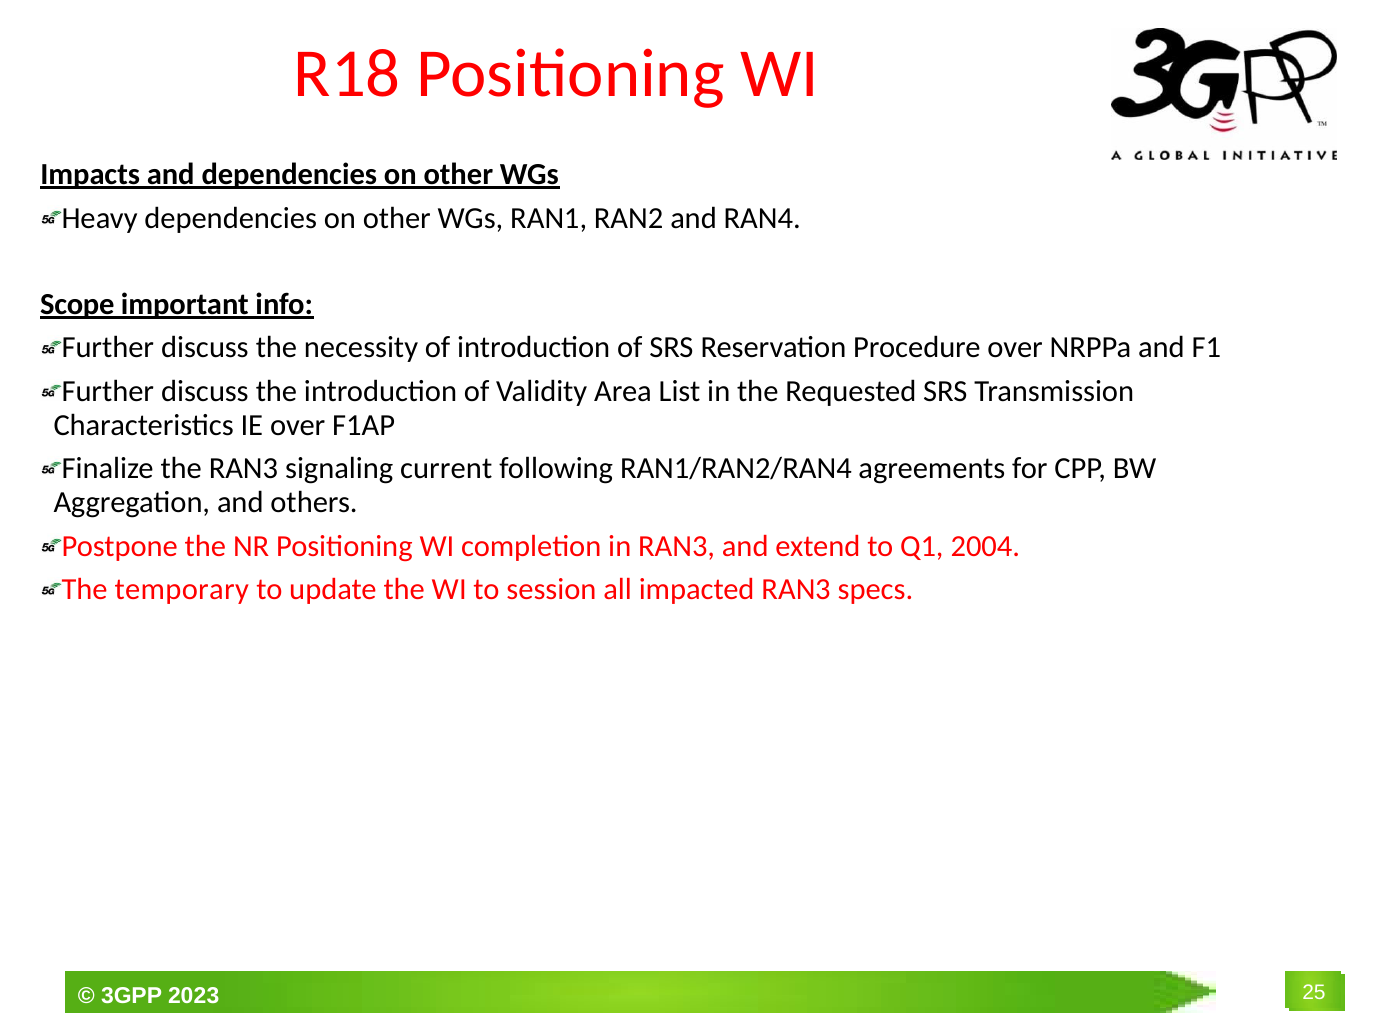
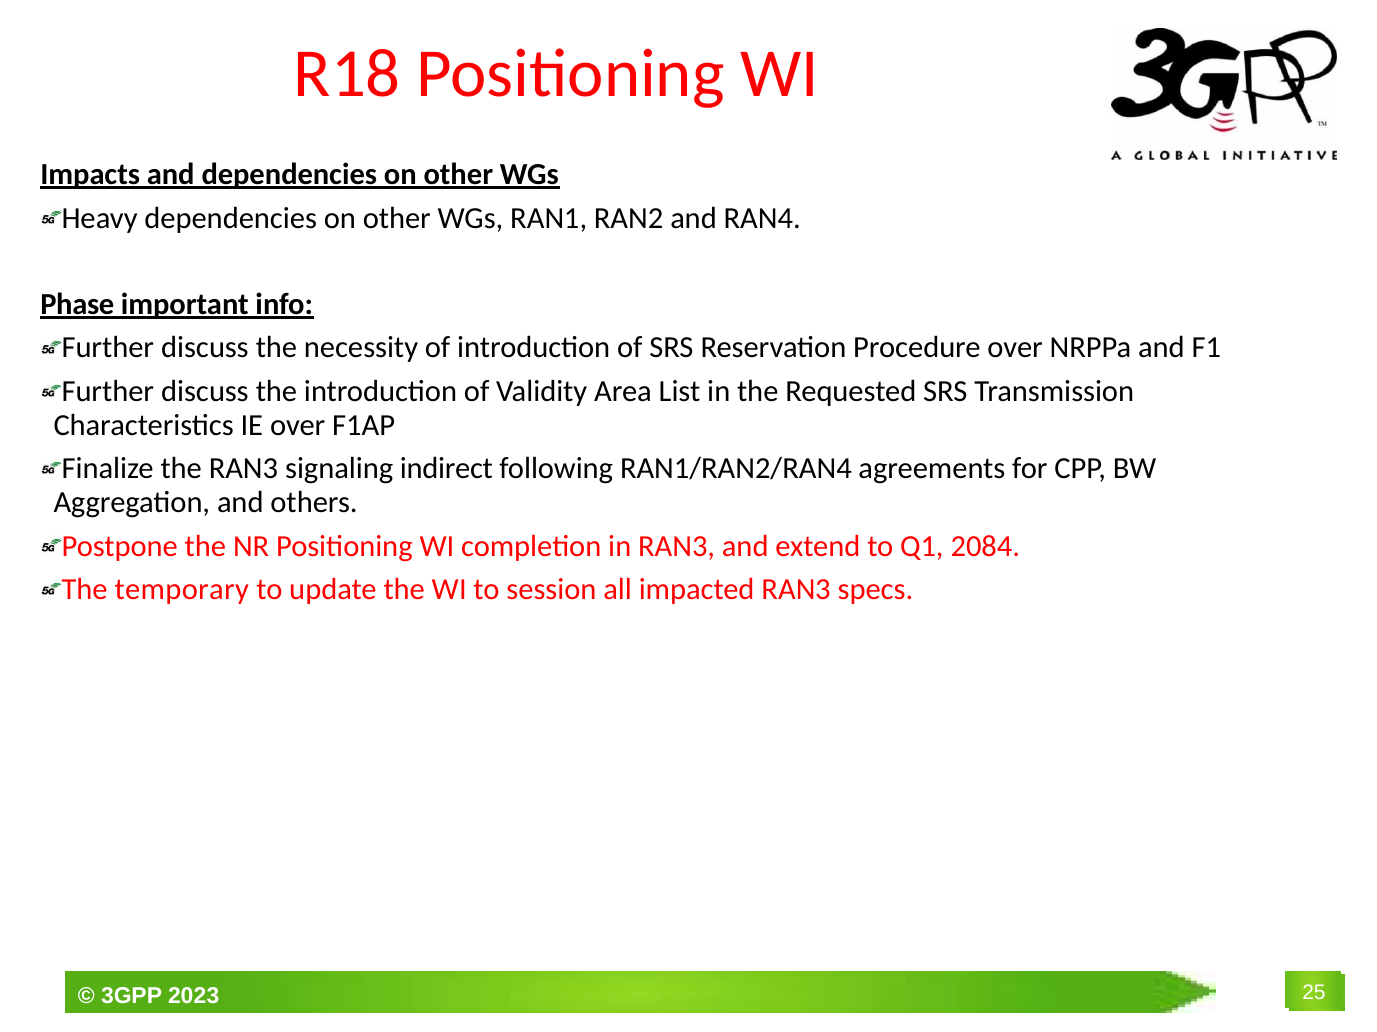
Scope: Scope -> Phase (77, 305)
current: current -> indirect (446, 469)
2004: 2004 -> 2084 (985, 547)
